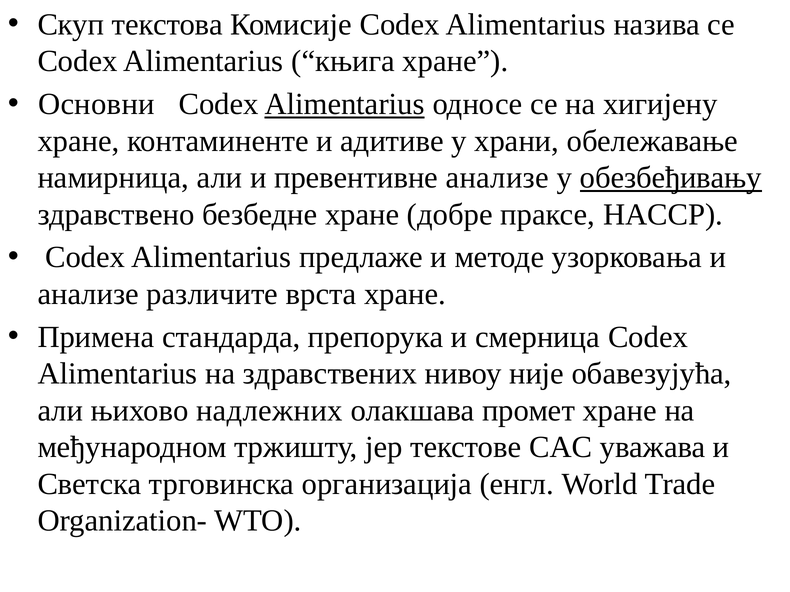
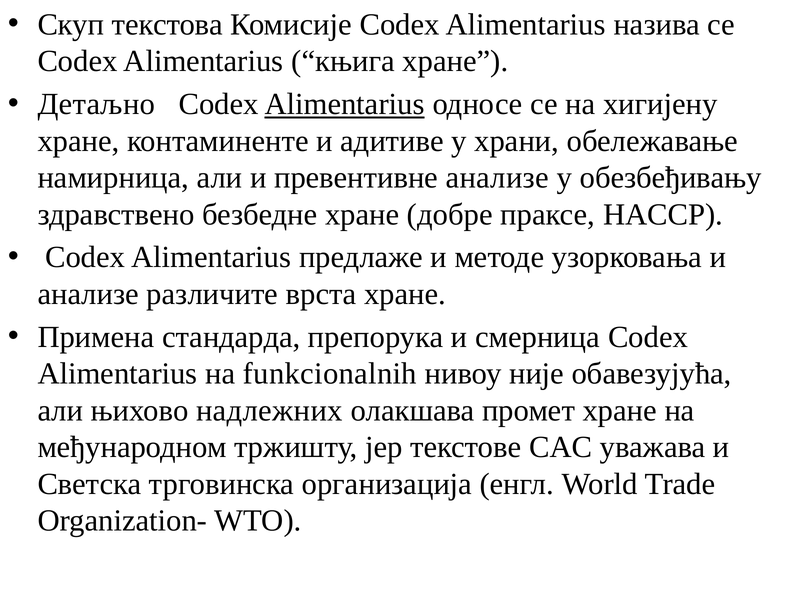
Основни: Основни -> Детаљно (96, 104)
обезбеђивању underline: present -> none (671, 178)
здравствених: здравствених -> funkcionalnih (330, 374)
